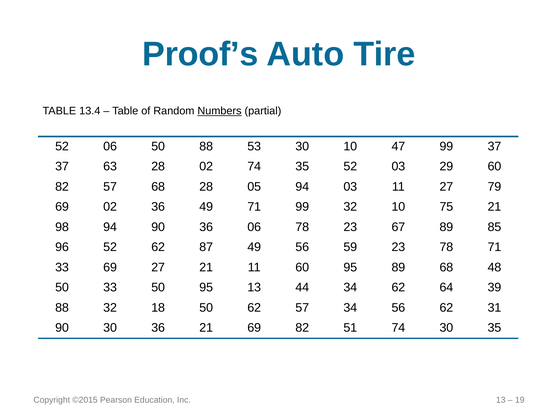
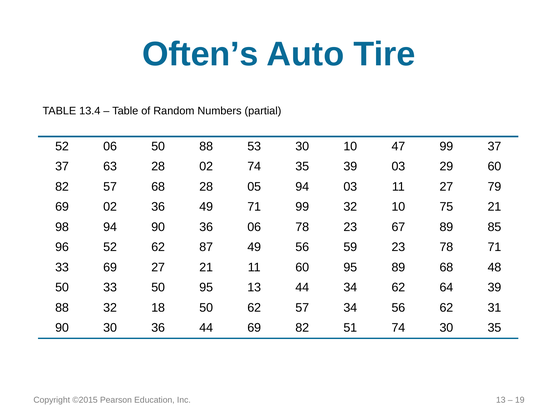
Proof’s: Proof’s -> Often’s (200, 54)
Numbers underline: present -> none (220, 111)
35 52: 52 -> 39 (350, 166)
36 21: 21 -> 44 (206, 327)
